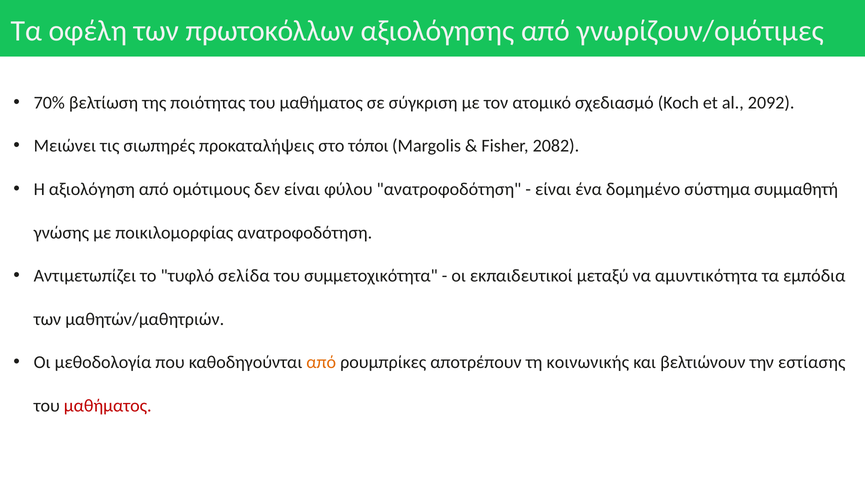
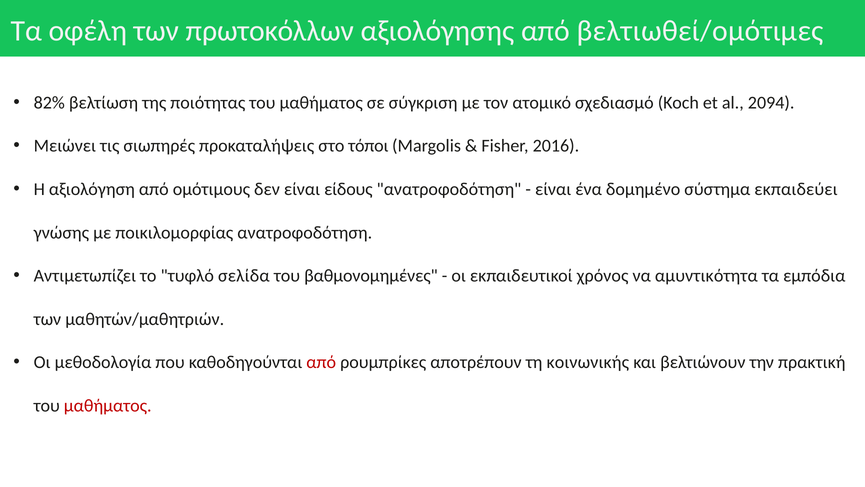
γνωρίζουν/ομότιμες: γνωρίζουν/ομότιμες -> βελτιωθεί/ομότιμες (700, 31)
70%: 70% -> 82% (49, 103)
2092: 2092 -> 2094 (771, 103)
2082: 2082 -> 2016 (556, 146)
φύλου: φύλου -> είδους (348, 189)
συμμαθητή: συμμαθητή -> εκπαιδεύει (796, 189)
συμμετοχικότητα: συμμετοχικότητα -> βαθμονομημένες (371, 276)
μεταξύ: μεταξύ -> χρόνος (603, 276)
από colour: orange -> red (321, 362)
εστίασης: εστίασης -> πρακτική (812, 362)
